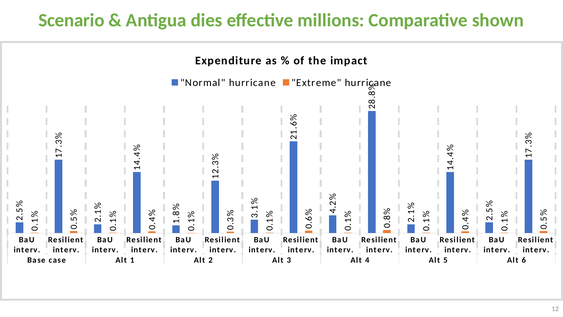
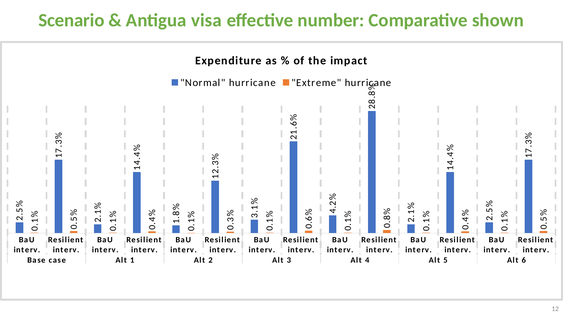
dies: dies -> visa (206, 20)
millions: millions -> number (331, 20)
